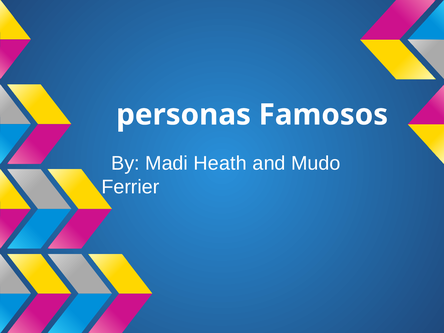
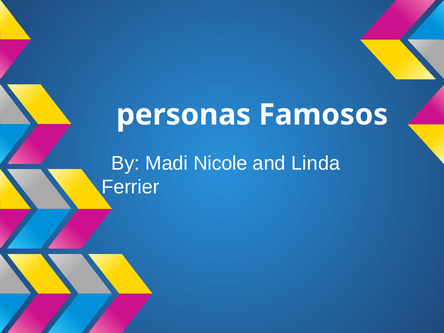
Heath: Heath -> Nicole (220, 163)
Mudo: Mudo -> Linda (316, 163)
